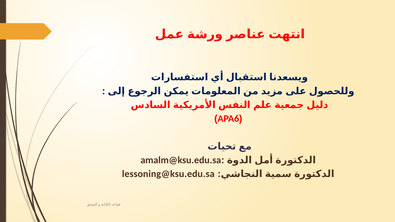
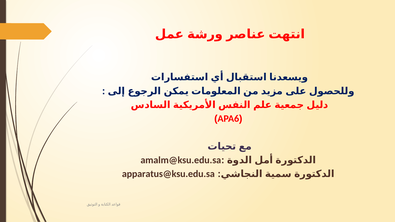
lessoning@ksu.edu.sa: lessoning@ksu.edu.sa -> apparatus@ksu.edu.sa (168, 174)
